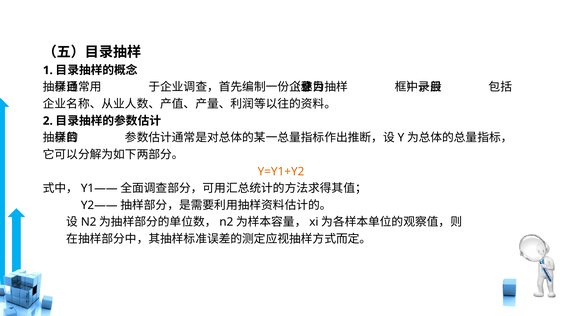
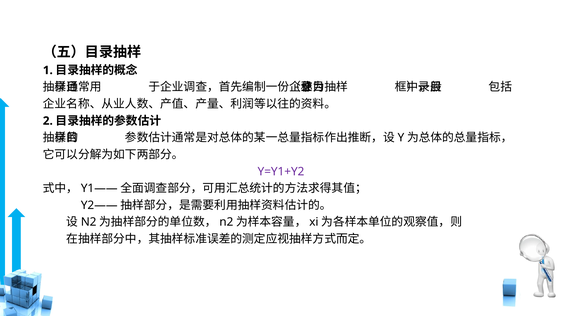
Y=Y1+Y2 colour: orange -> purple (281, 172)
